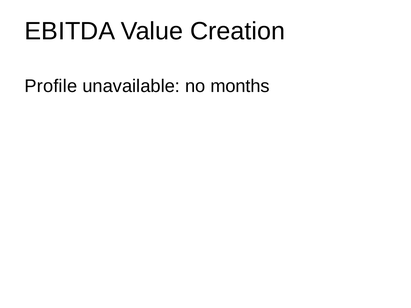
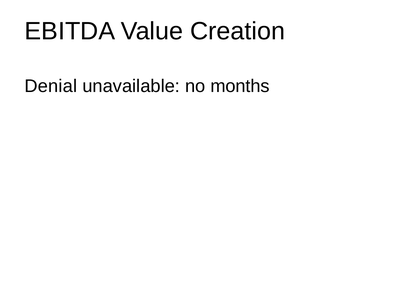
Profile: Profile -> Denial (51, 86)
